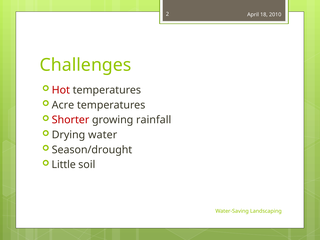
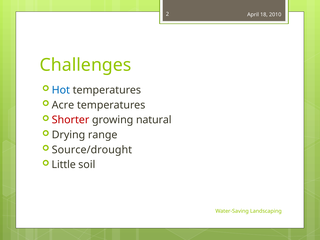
Hot colour: red -> blue (61, 90)
rainfall: rainfall -> natural (154, 120)
water: water -> range (103, 135)
Season/drought: Season/drought -> Source/drought (92, 150)
